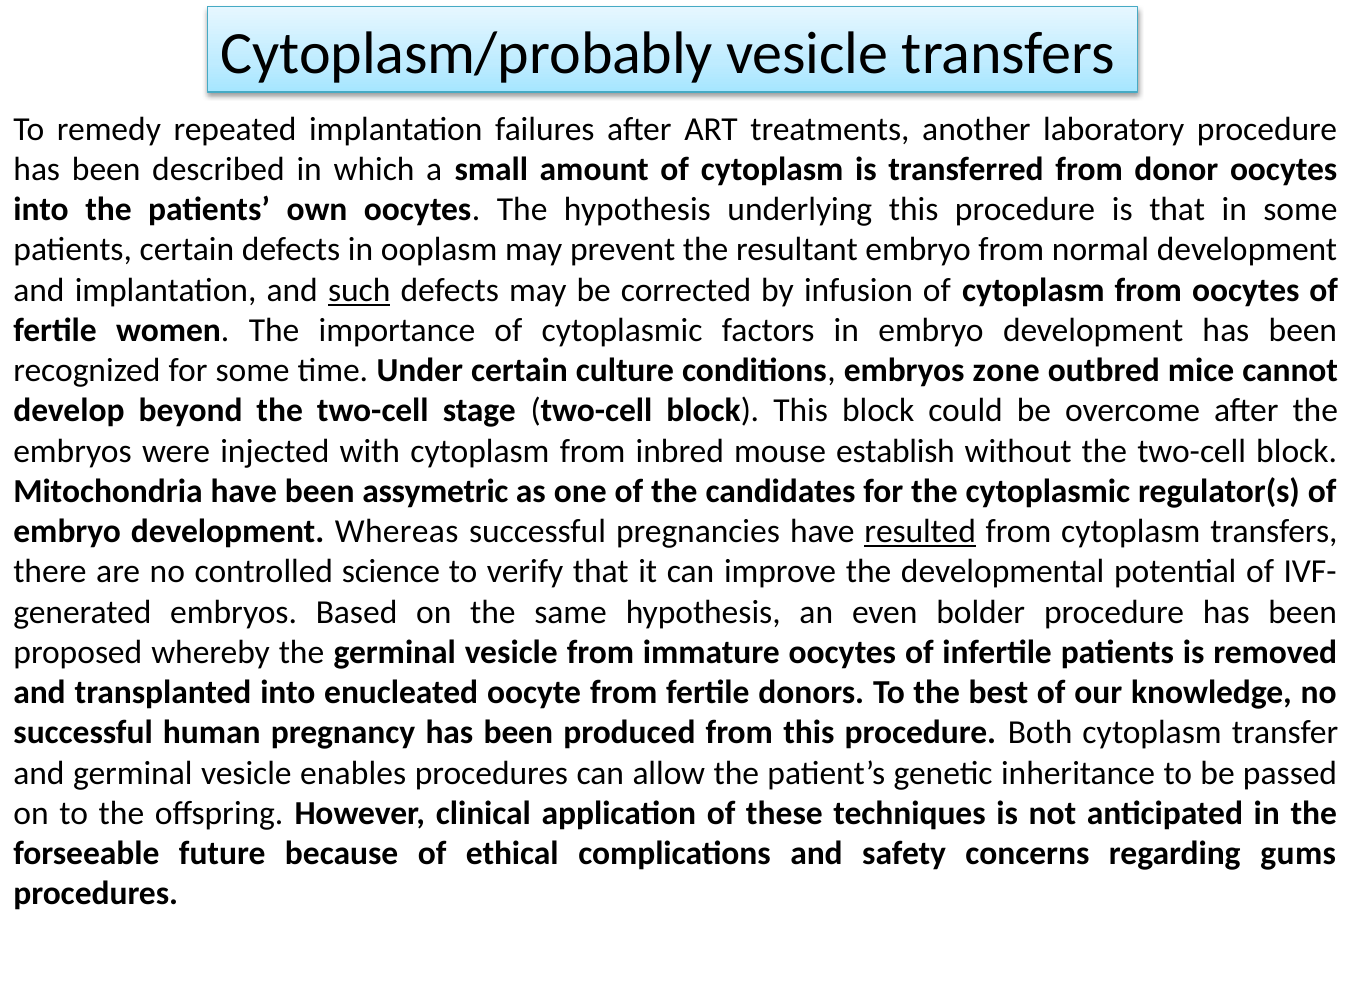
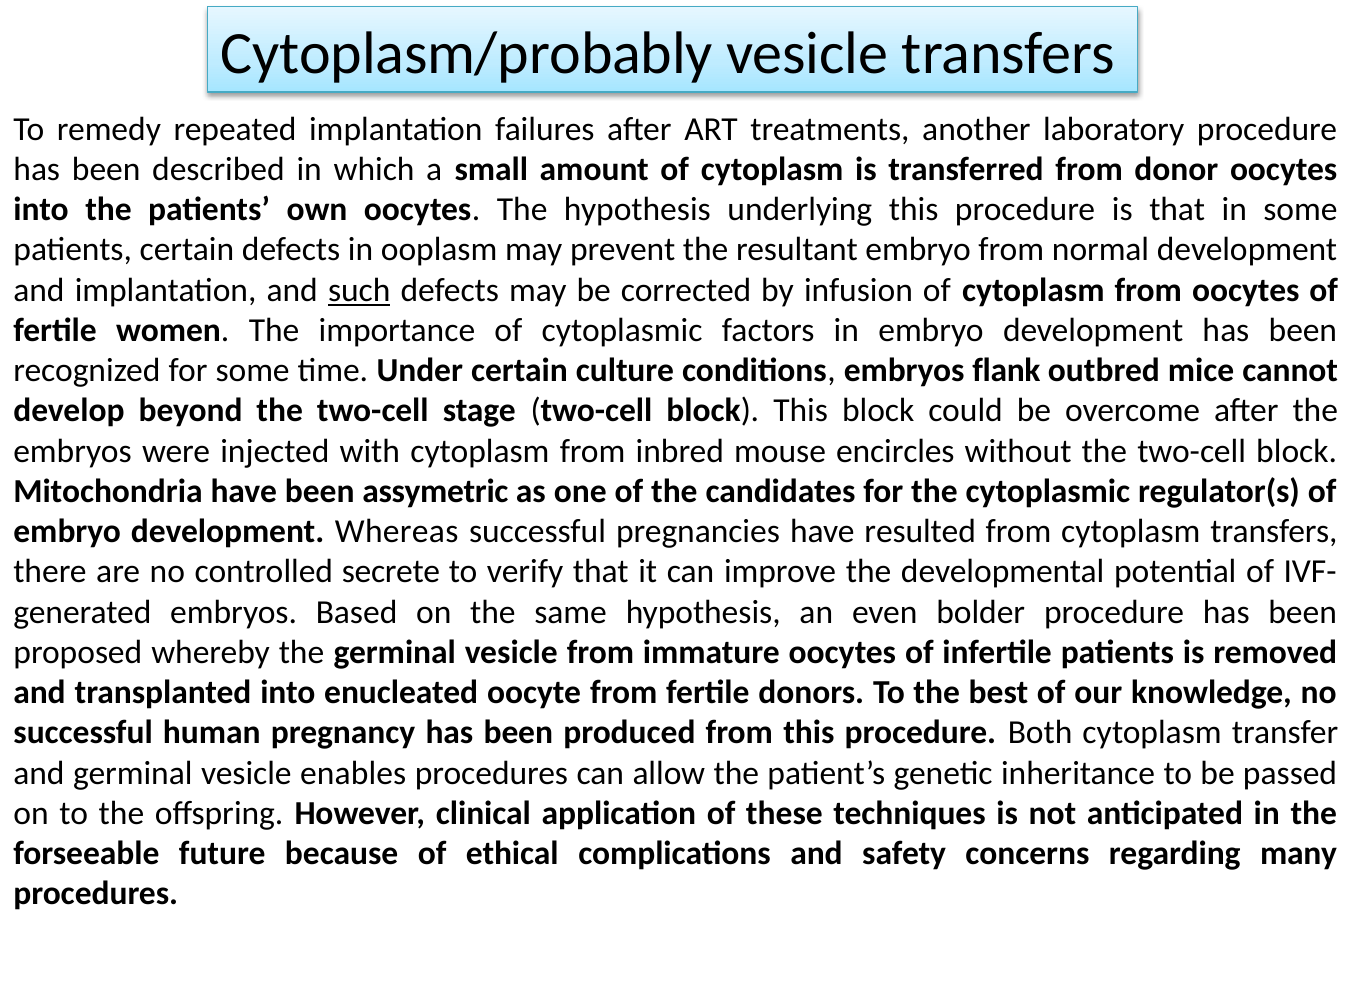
zone: zone -> flank (1006, 371)
establish: establish -> encircles (895, 451)
resulted underline: present -> none (920, 532)
science: science -> secrete (391, 572)
gums: gums -> many (1299, 854)
